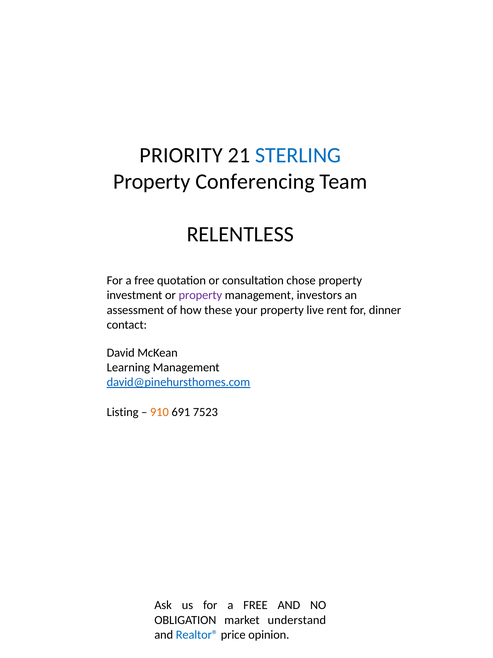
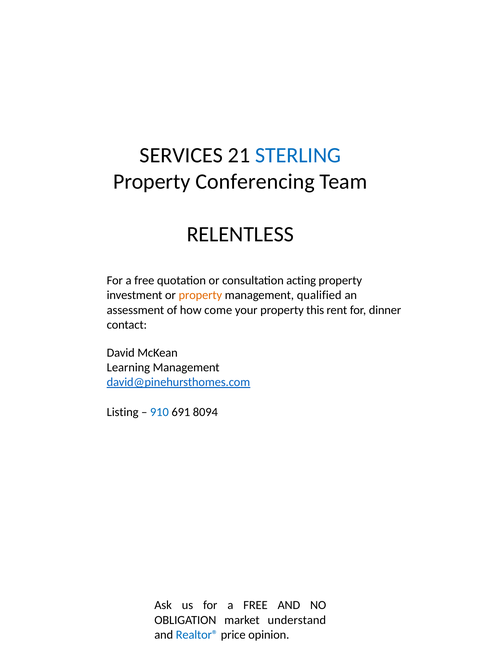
PRIORITY: PRIORITY -> SERVICES (181, 155)
chose: chose -> acting (301, 280)
property colour: purple -> orange (200, 295)
investors: investors -> qualified (319, 295)
these: these -> come (218, 310)
live: live -> this (315, 310)
910 colour: orange -> blue (159, 412)
7523: 7523 -> 8094 (205, 412)
